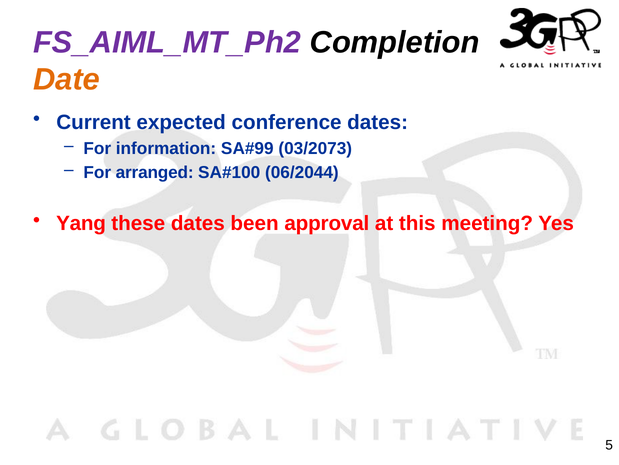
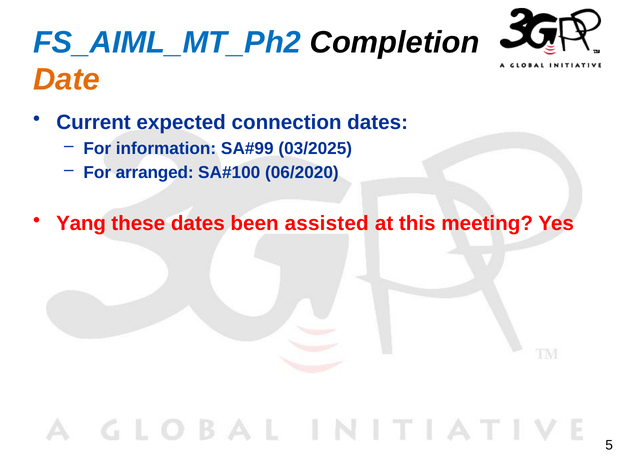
FS_AIML_MT_Ph2 colour: purple -> blue (167, 42)
conference: conference -> connection (287, 122)
03/2073: 03/2073 -> 03/2025 (315, 148)
06/2044: 06/2044 -> 06/2020 (302, 172)
approval: approval -> assisted (327, 223)
